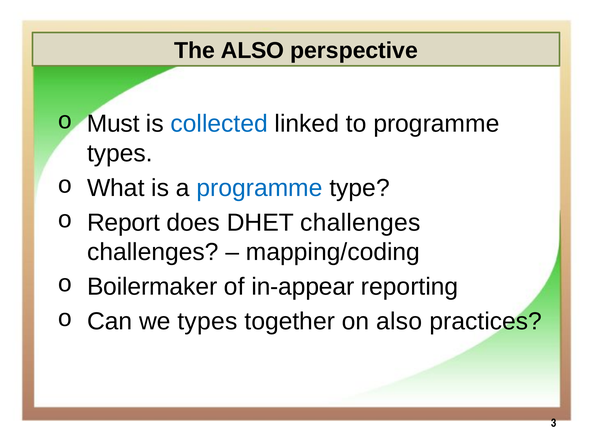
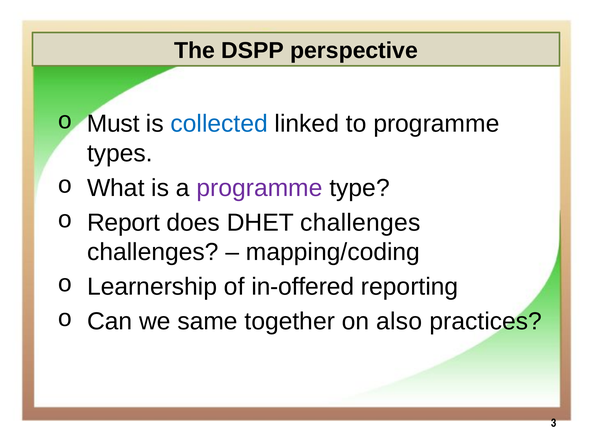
The ALSO: ALSO -> DSPP (252, 51)
programme colour: blue -> purple (260, 188)
Boilermaker: Boilermaker -> Learnership (152, 287)
in-appear: in-appear -> in-offered (303, 287)
we types: types -> same (208, 321)
